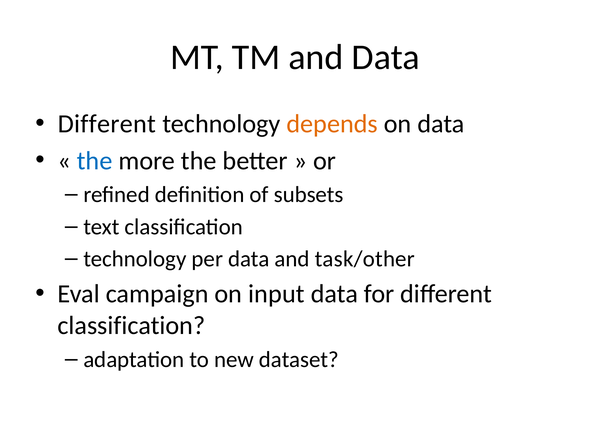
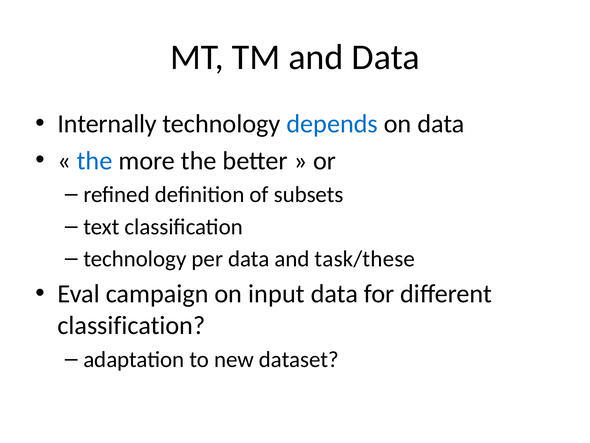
Different: Different -> Internally (107, 124)
depends colour: orange -> blue (332, 124)
task/other: task/other -> task/these (365, 259)
